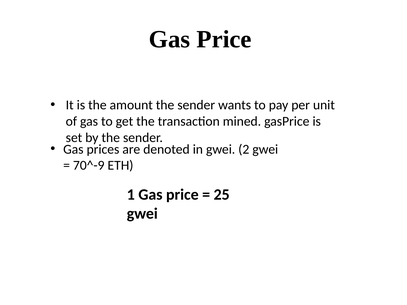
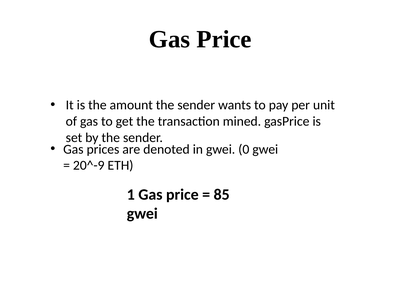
2: 2 -> 0 (244, 149)
70^-9: 70^-9 -> 20^-9 (89, 166)
25: 25 -> 85 (222, 195)
